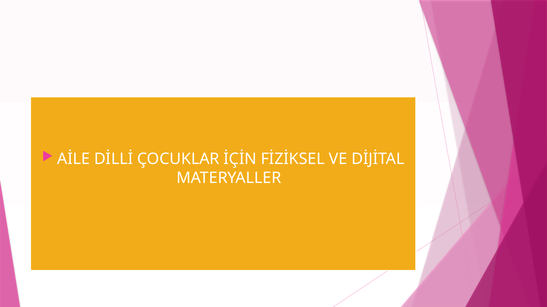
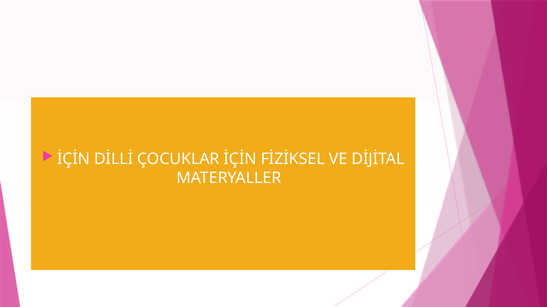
AİLE: AİLE -> İÇİN (74, 159)
